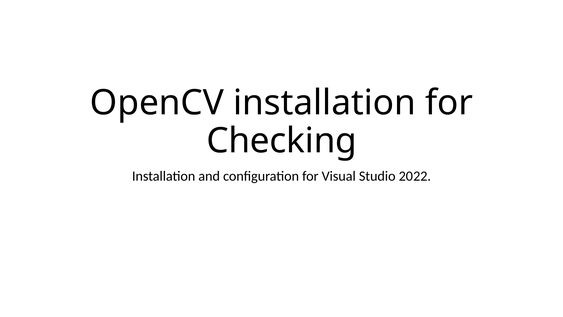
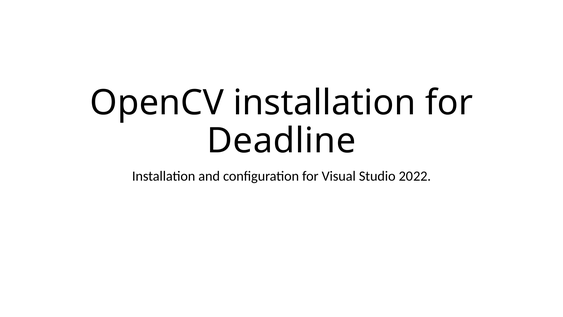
Checking: Checking -> Deadline (281, 141)
